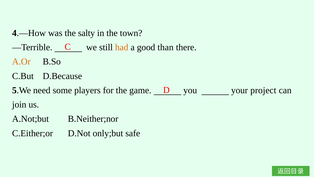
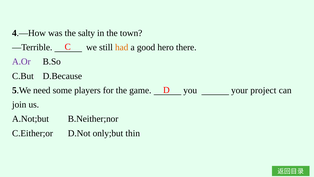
than: than -> hero (166, 47)
A.Or colour: orange -> purple (21, 62)
safe: safe -> thin (133, 133)
